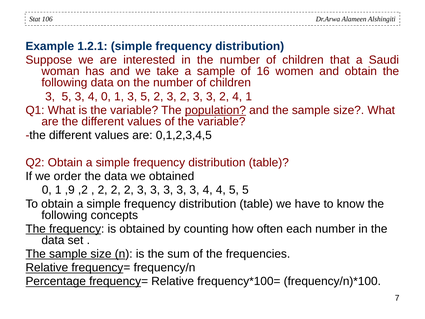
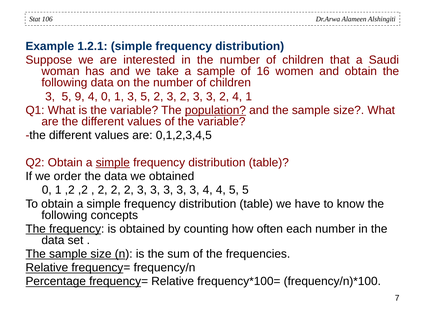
5 3: 3 -> 9 (80, 96)
simple underline: none -> present (113, 163)
1 ,9: ,9 -> ,2 (70, 190)
